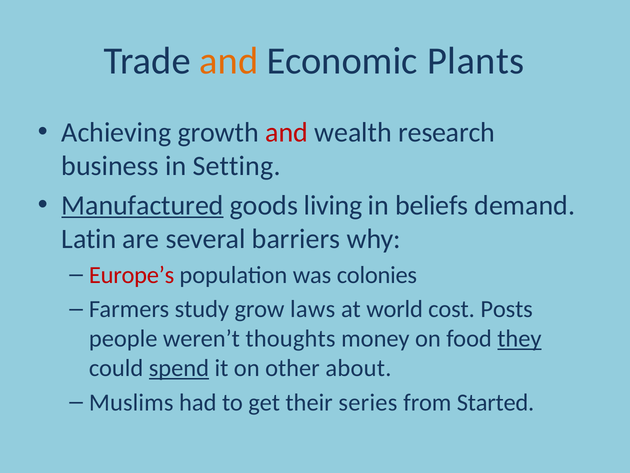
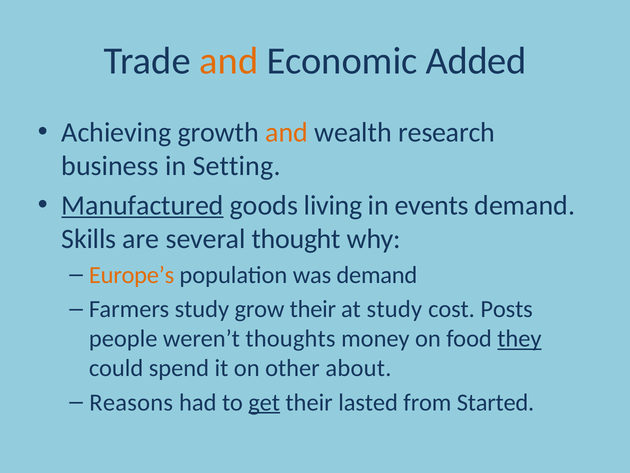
Plants: Plants -> Added (476, 61)
and colour: red -> orange (287, 132)
beliefs: beliefs -> events (432, 205)
Latin: Latin -> Skills (89, 239)
barriers: barriers -> thought (296, 239)
Europe’s colour: red -> orange (132, 275)
was colonies: colonies -> demand (377, 275)
grow laws: laws -> their (313, 309)
at world: world -> study (394, 309)
spend underline: present -> none (179, 368)
Muslims: Muslims -> Reasons (131, 402)
get underline: none -> present (264, 402)
series: series -> lasted (368, 402)
